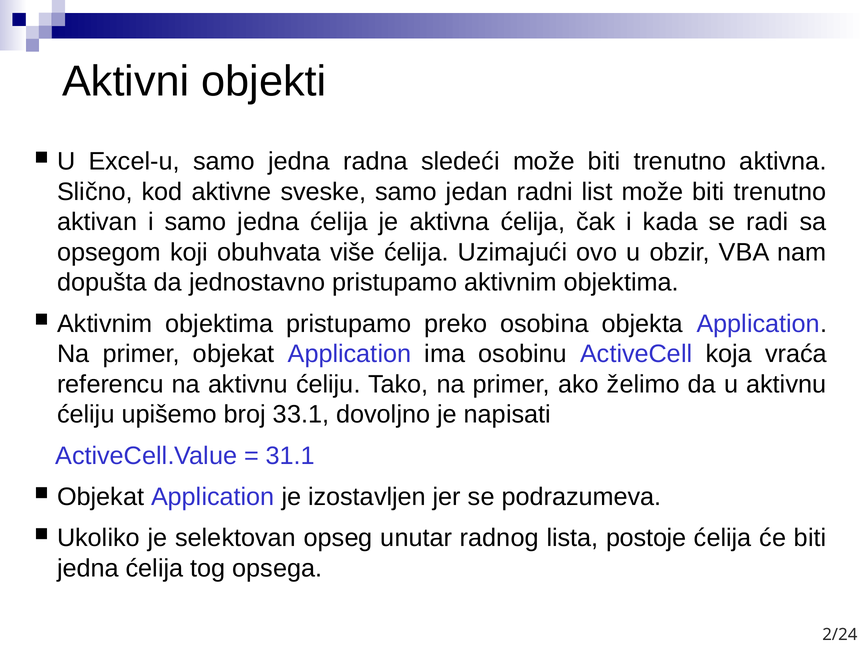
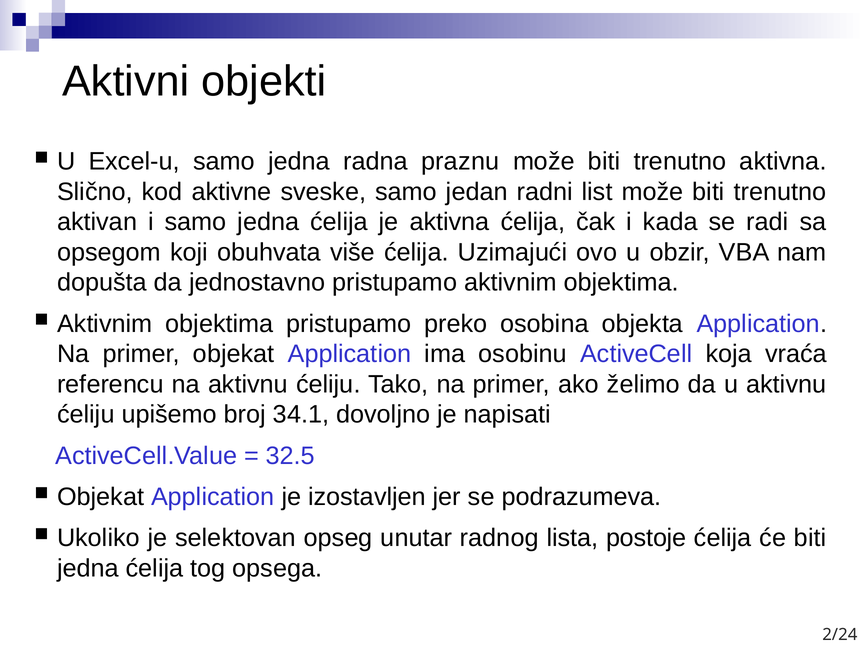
sledeći: sledeći -> praznu (460, 162)
33.1: 33.1 -> 34.1 (301, 415)
31.1: 31.1 -> 32.5 (290, 456)
